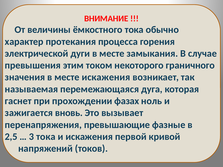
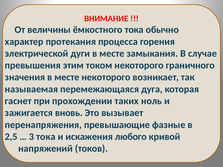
месте искажения: искажения -> некоторого (106, 77)
фазах: фазах -> таких (127, 101)
первой: первой -> любого (131, 137)
